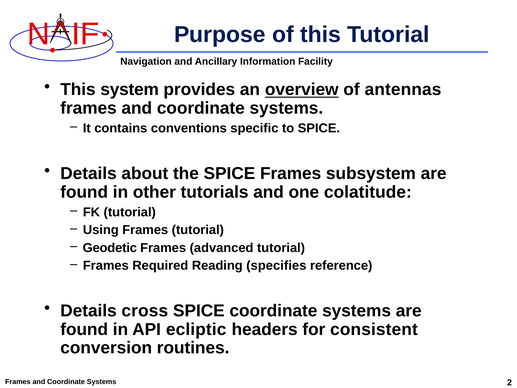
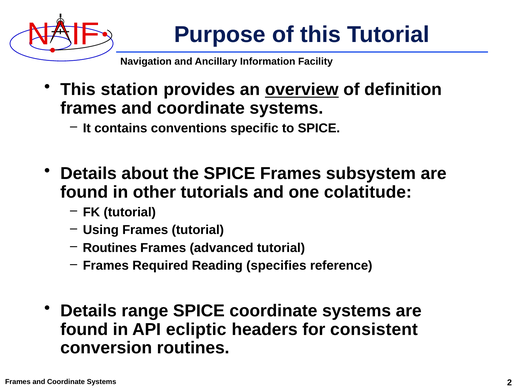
system: system -> station (129, 90)
antennas: antennas -> definition (403, 90)
Geodetic: Geodetic -> Routines (110, 248)
cross: cross -> range (145, 311)
